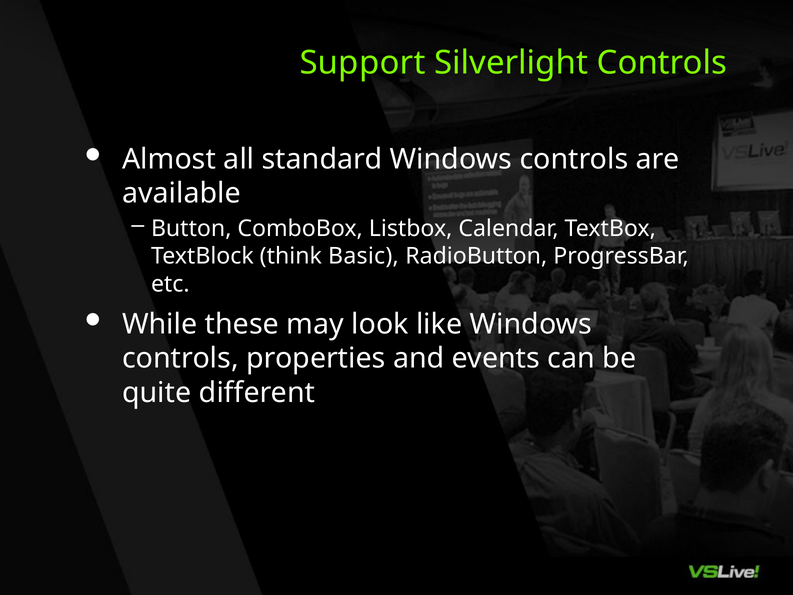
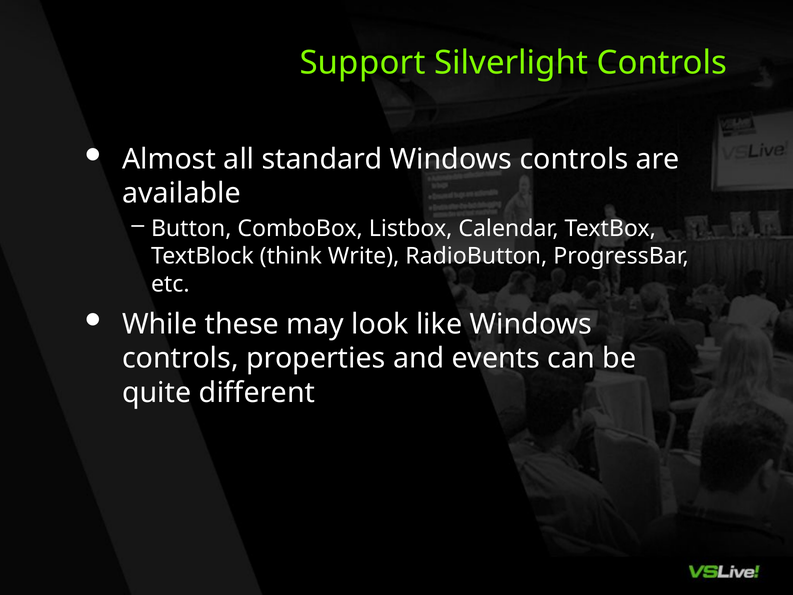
Basic: Basic -> Write (364, 256)
